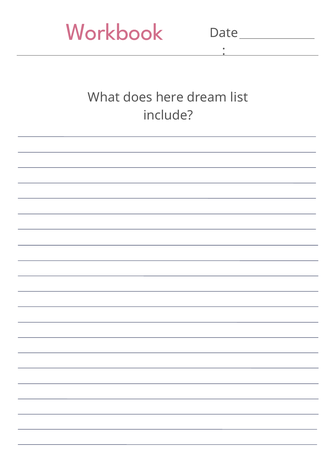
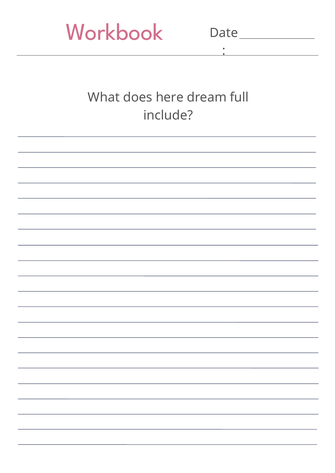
list: list -> full (239, 98)
